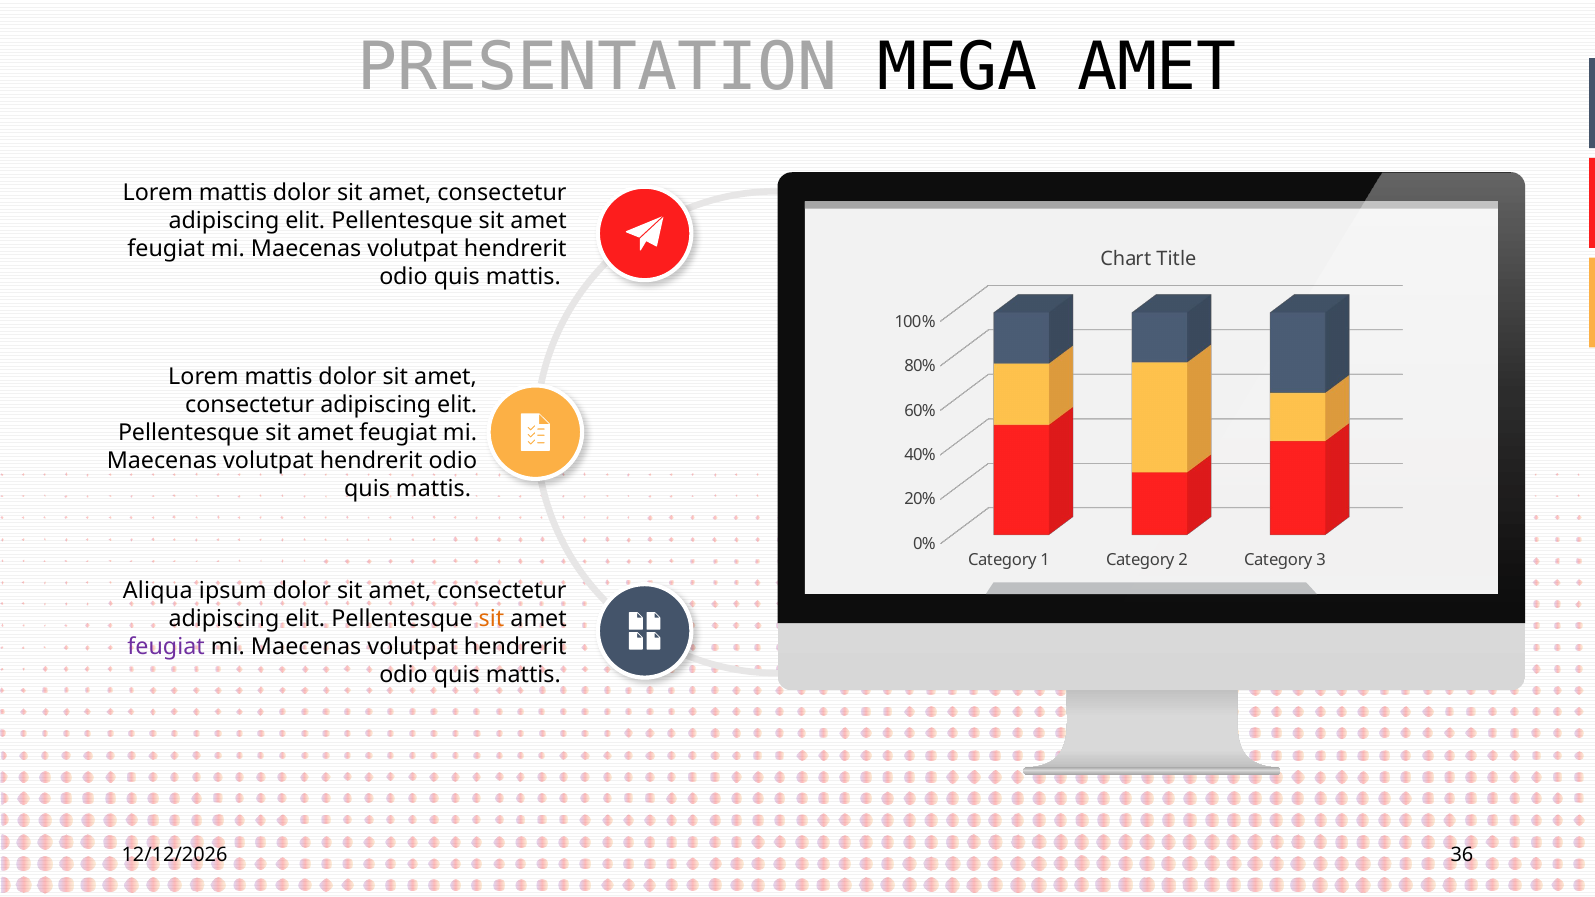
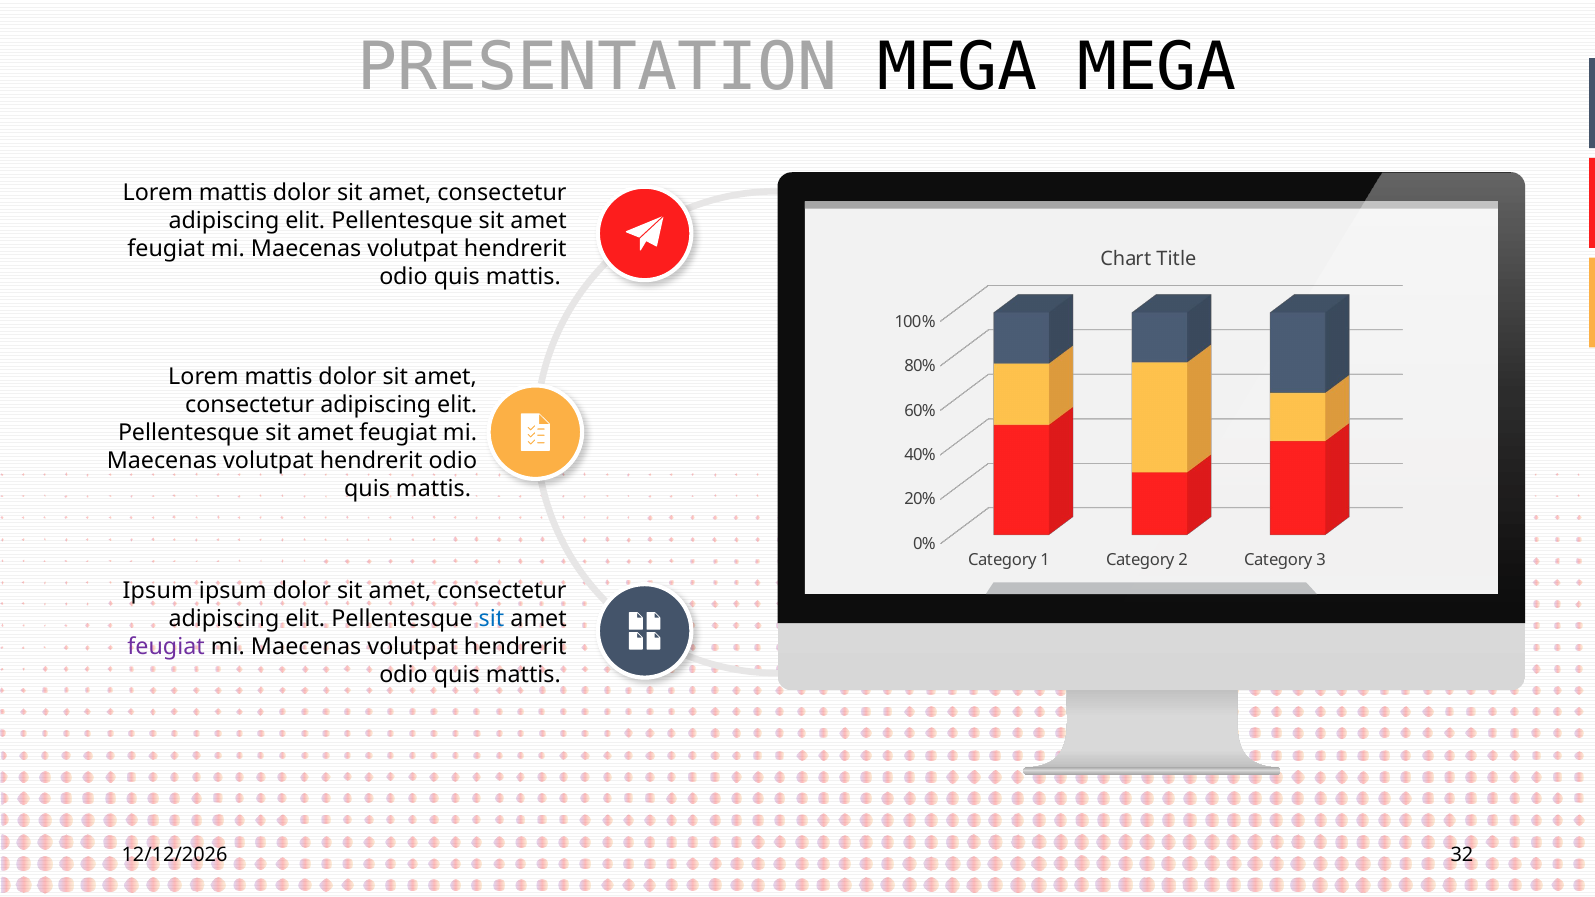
MEGA AMET: AMET -> MEGA (1157, 68)
Aliqua: Aliqua -> Ipsum (158, 591)
sit colour: orange -> blue (491, 619)
36: 36 -> 32 (1462, 855)
